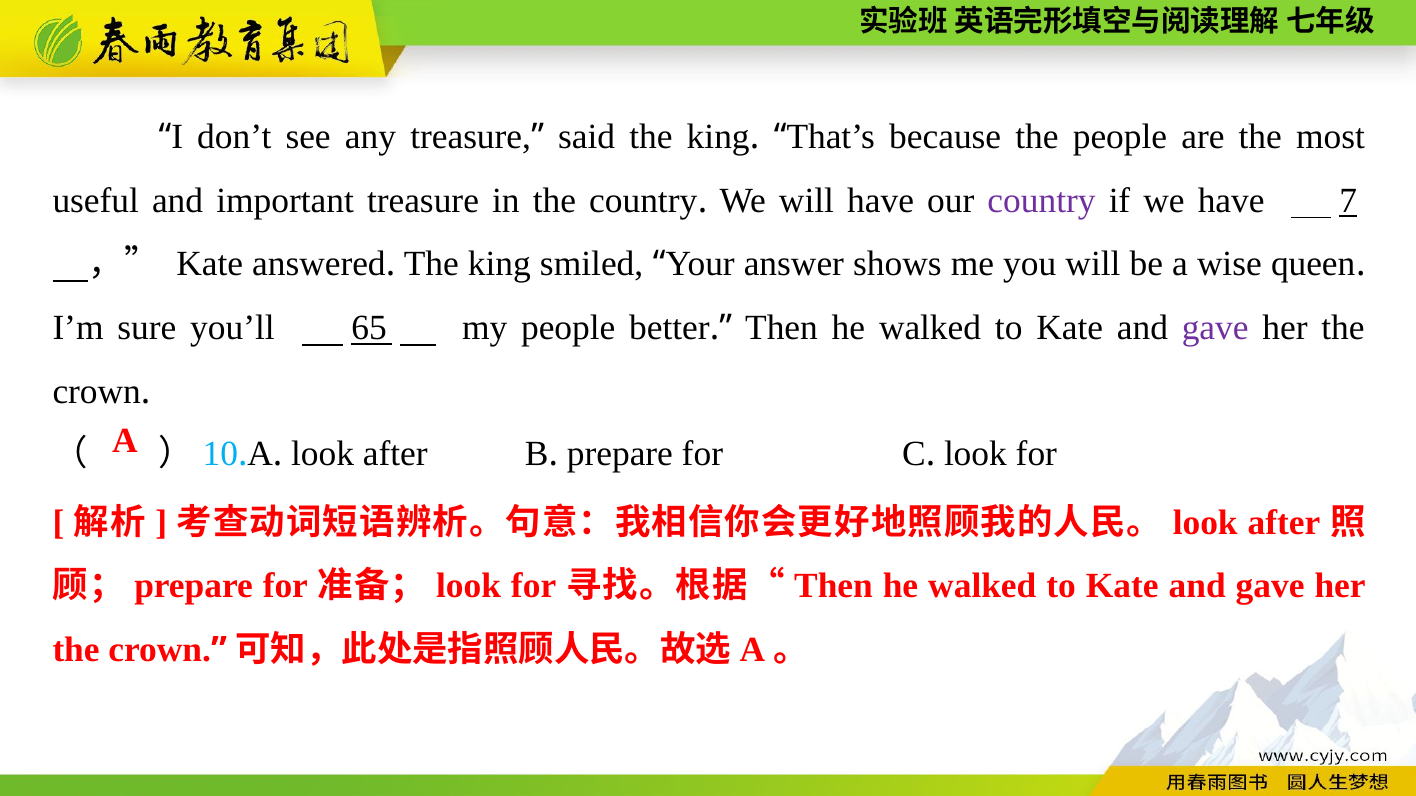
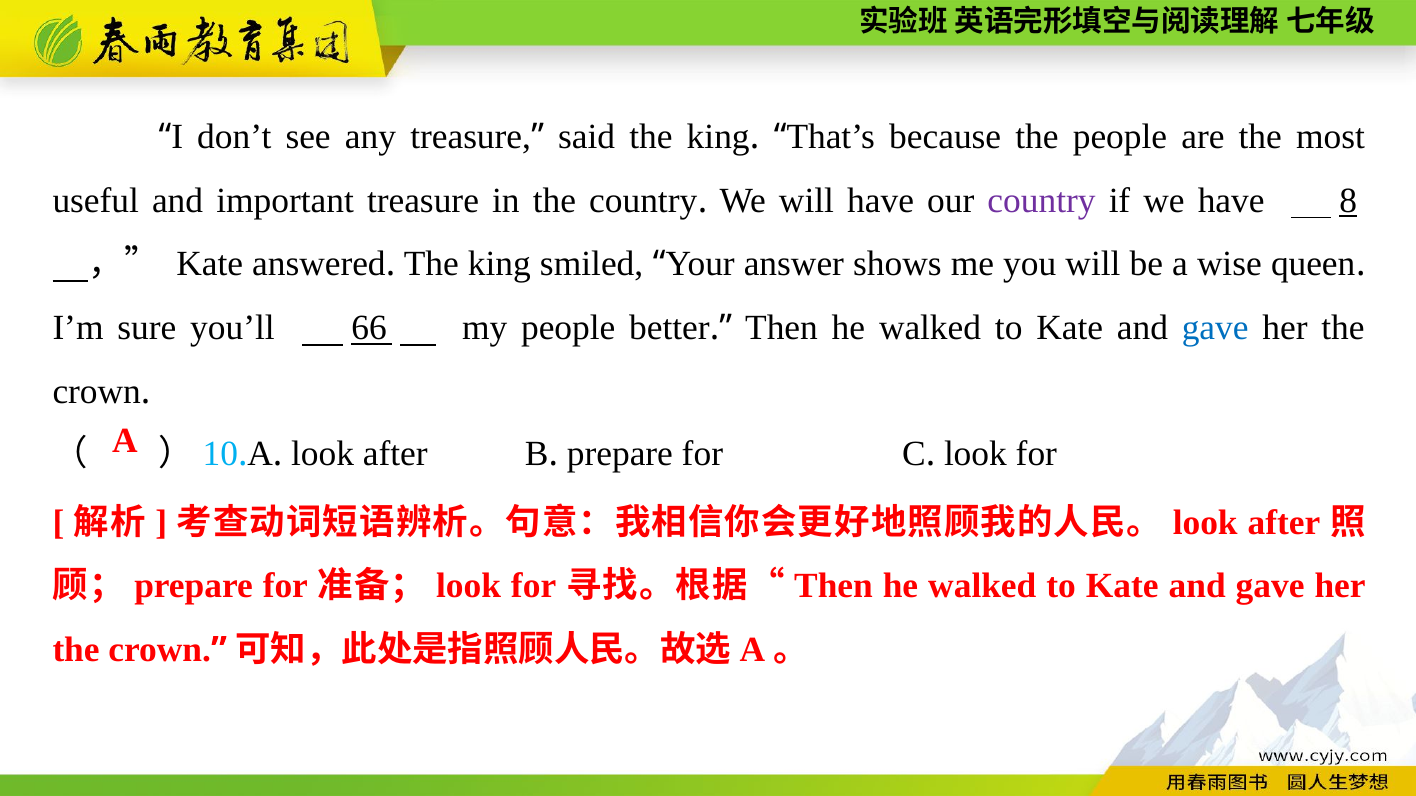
7: 7 -> 8 (1348, 201)
65: 65 -> 66 (369, 328)
gave colour: purple -> blue (1215, 328)
